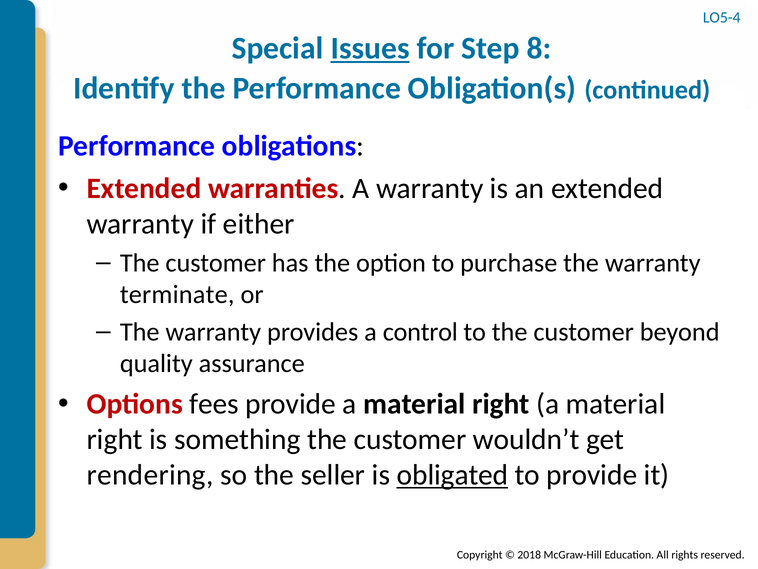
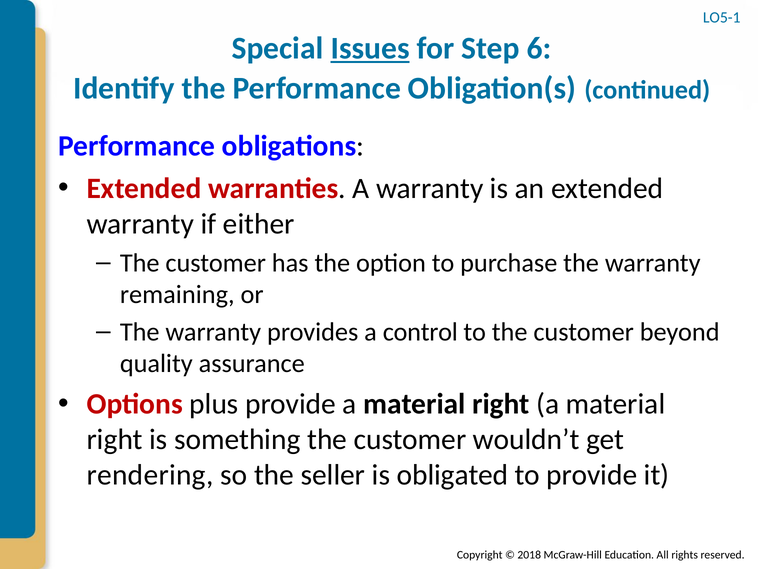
LO5-4: LO5-4 -> LO5-1 (722, 18)
8: 8 -> 6 (539, 48)
terminate: terminate -> remaining (177, 294)
fees: fees -> plus (214, 404)
obligated underline: present -> none (452, 475)
